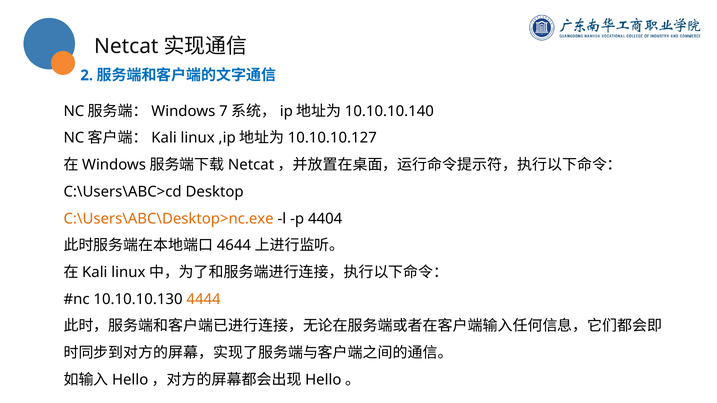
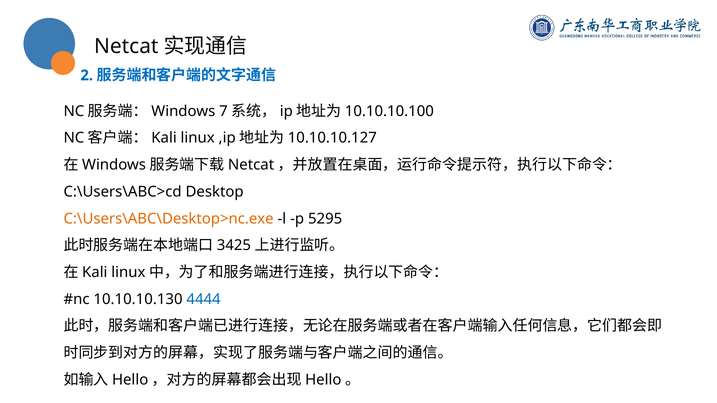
10.10.10.140: 10.10.10.140 -> 10.10.10.100 (389, 111)
4404: 4404 -> 5295 (325, 219)
4644: 4644 -> 3425 (234, 246)
4444 colour: orange -> blue (204, 299)
